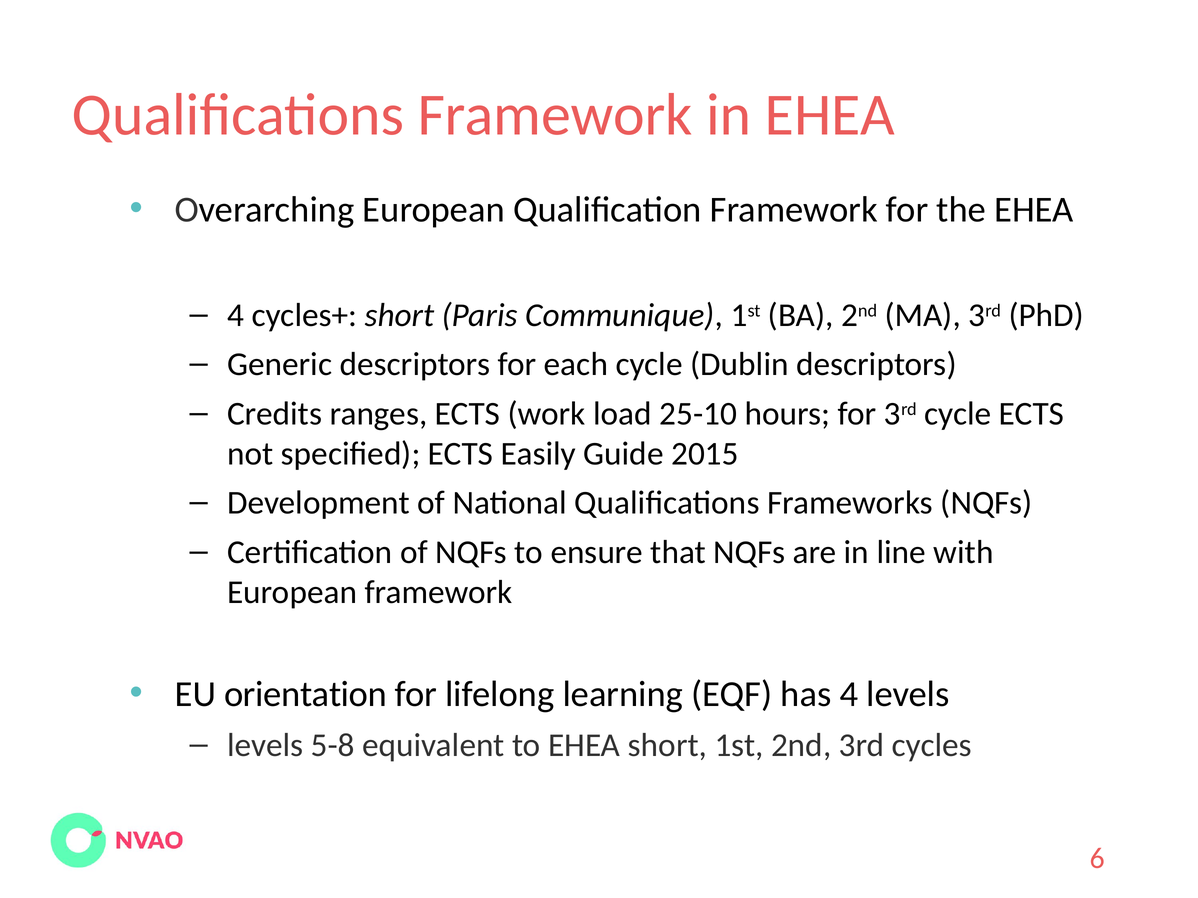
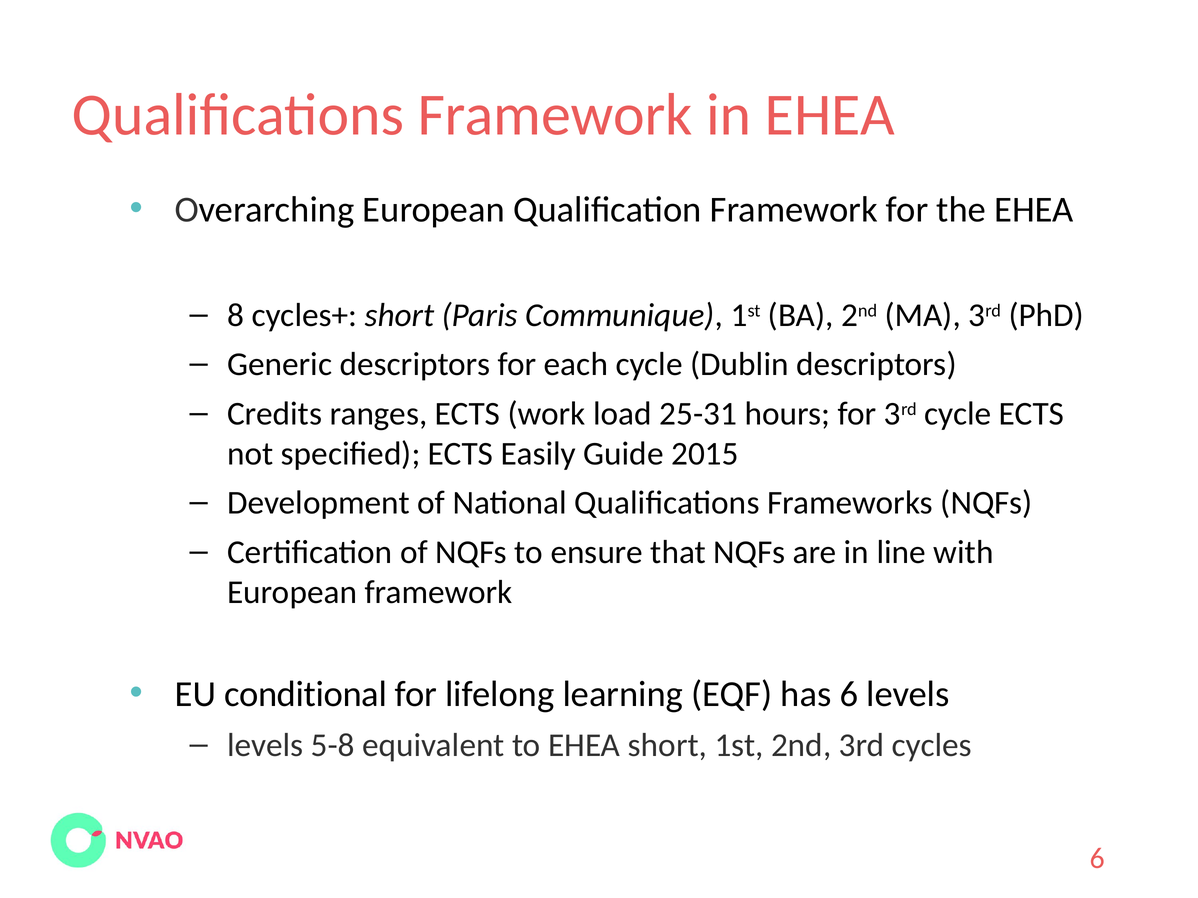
4: 4 -> 8 (236, 315)
25-10: 25-10 -> 25-31 (698, 414)
orientation: orientation -> conditional (306, 694)
has 4: 4 -> 6 (849, 694)
